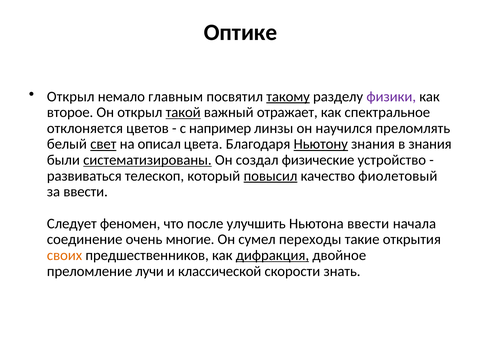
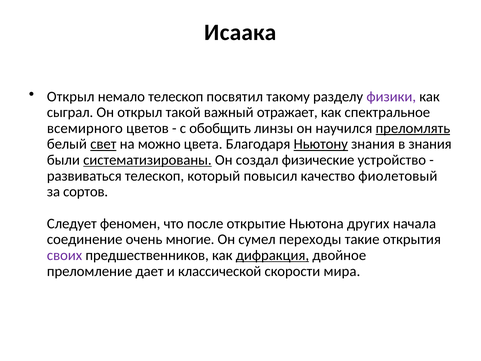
Оптике: Оптике -> Исаака (240, 33)
немало главным: главным -> телескоп (176, 96)
такому underline: present -> none (288, 96)
второе: второе -> сыграл (70, 112)
такой underline: present -> none (183, 112)
отклоняется: отклоняется -> всемирного (85, 128)
например: например -> обобщить (220, 128)
преломлять underline: none -> present (413, 128)
описал: описал -> можно (159, 144)
повысил underline: present -> none (270, 176)
за ввести: ввести -> сортов (86, 192)
улучшить: улучшить -> открытие (256, 223)
Ньютона ввести: ввести -> других (368, 223)
своих colour: orange -> purple (65, 255)
лучи: лучи -> дает (150, 271)
знать: знать -> мира (342, 271)
